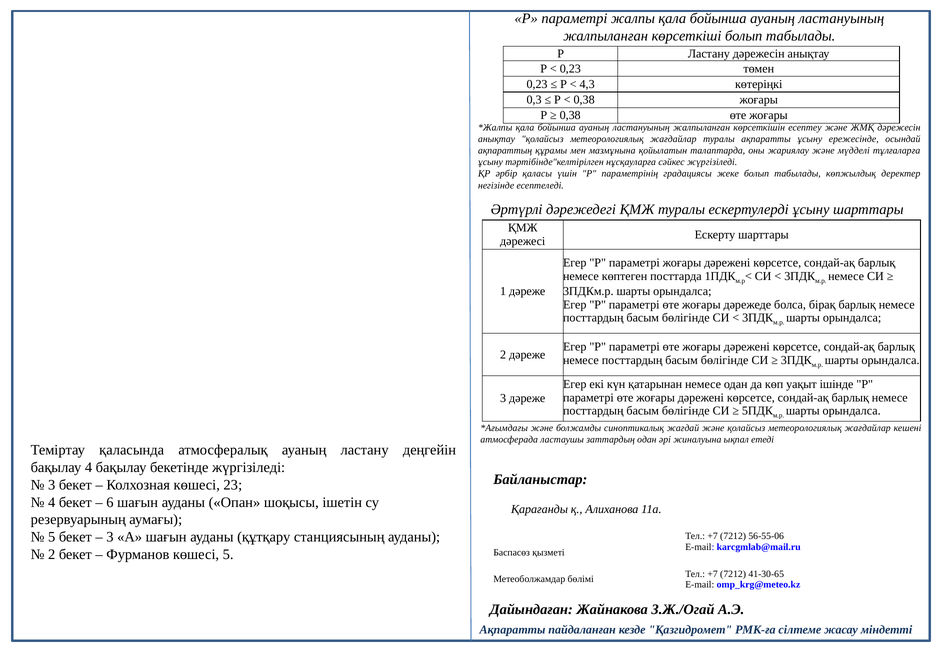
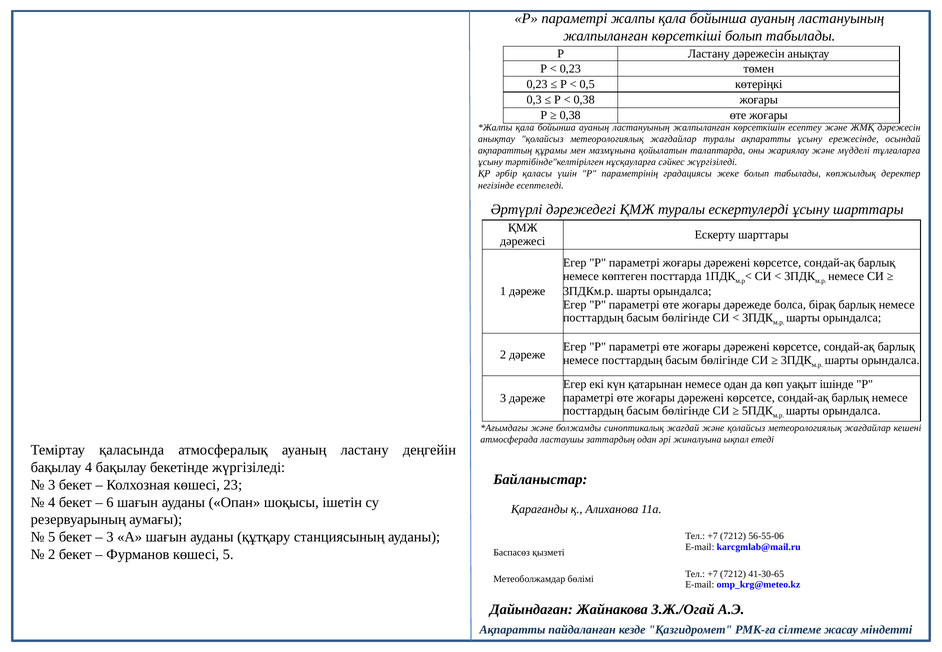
4,3: 4,3 -> 0,5 (587, 84)
